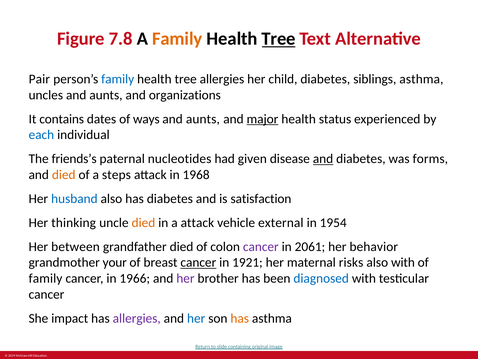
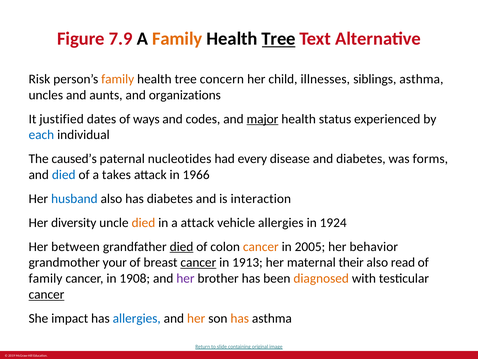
7.8: 7.8 -> 7.9 (121, 39)
Pair: Pair -> Risk (39, 79)
family colour: blue -> orange (118, 79)
tree allergies: allergies -> concern (222, 79)
child diabetes: diabetes -> illnesses (325, 79)
contains: contains -> justified (62, 119)
aunts: aunts -> codes (203, 119)
friends’s: friends’s -> caused’s (74, 159)
given: given -> every (252, 159)
and underline: present -> none (323, 159)
died colour: orange -> blue (64, 175)
steps: steps -> takes (116, 175)
1968: 1968 -> 1966 (196, 175)
satisfaction: satisfaction -> interaction (261, 198)
thinking: thinking -> diversity (74, 222)
vehicle external: external -> allergies (281, 222)
1954: 1954 -> 1924 (333, 222)
died underline: none -> present (182, 246)
cancer colour: purple -> orange (261, 246)
2061: 2061 -> 2005 (310, 246)
1921: 1921 -> 1913 (247, 262)
risks: risks -> their (351, 262)
also with: with -> read (403, 262)
1966: 1966 -> 1908 (135, 278)
diagnosed colour: blue -> orange (321, 278)
cancer underline: none -> present (46, 294)
allergies colour: purple -> blue (137, 318)
her colour: blue -> orange (196, 318)
